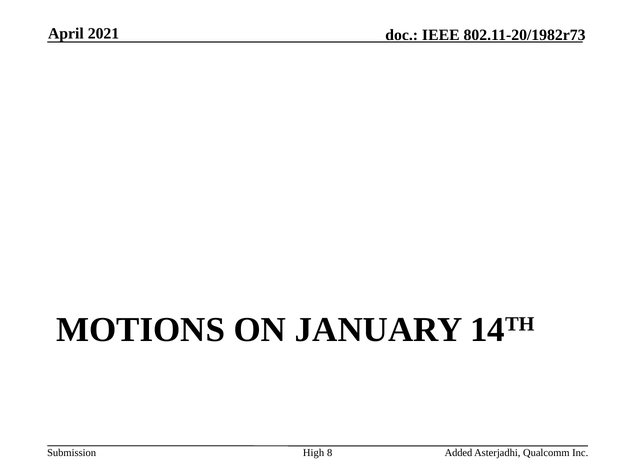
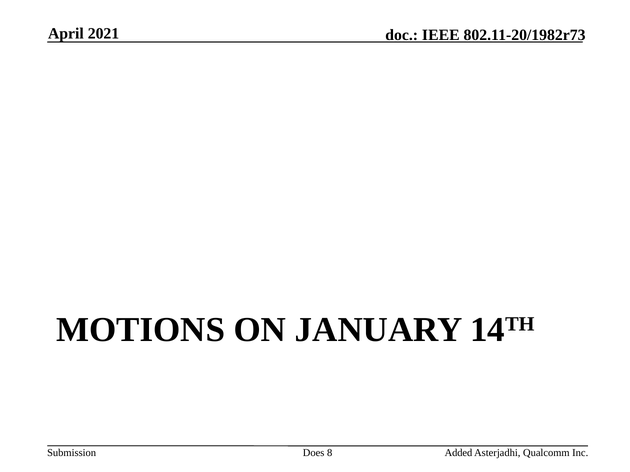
High: High -> Does (314, 453)
